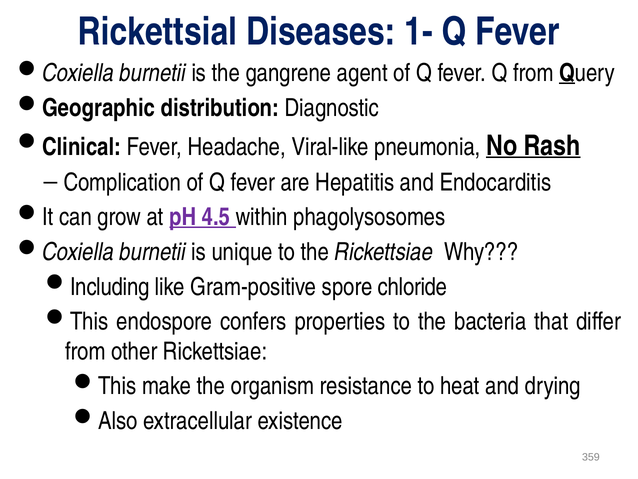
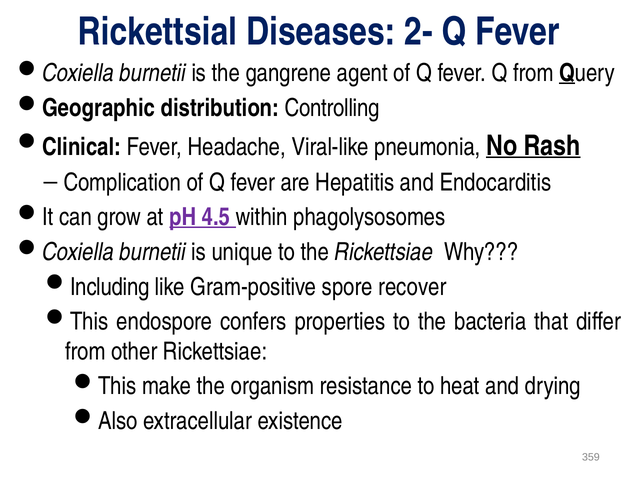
1-: 1- -> 2- (419, 32)
Diagnostic: Diagnostic -> Controlling (332, 108)
chloride: chloride -> recover (412, 287)
